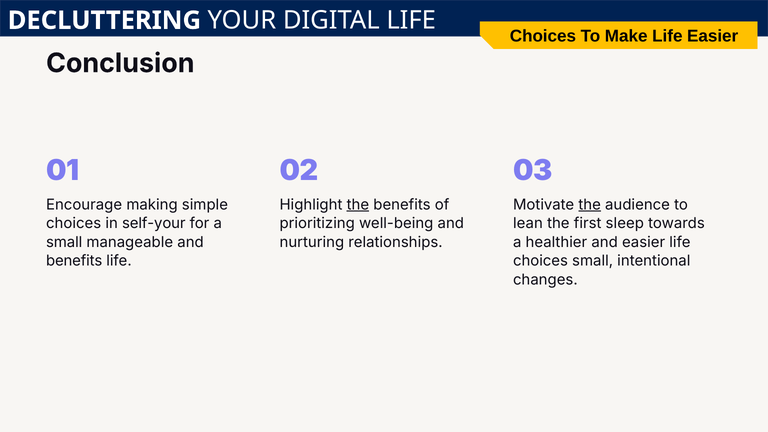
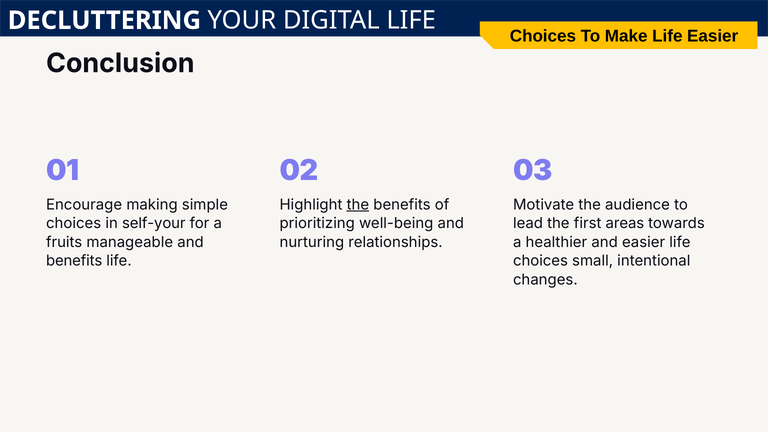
the underline: present -> none (590, 205)
lean: lean -> lead (528, 223)
sleep: sleep -> areas (625, 223)
small: small -> fruits (64, 242)
